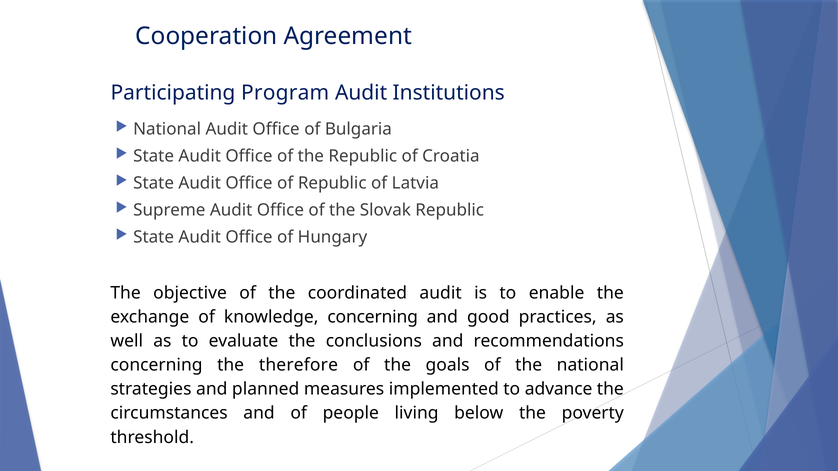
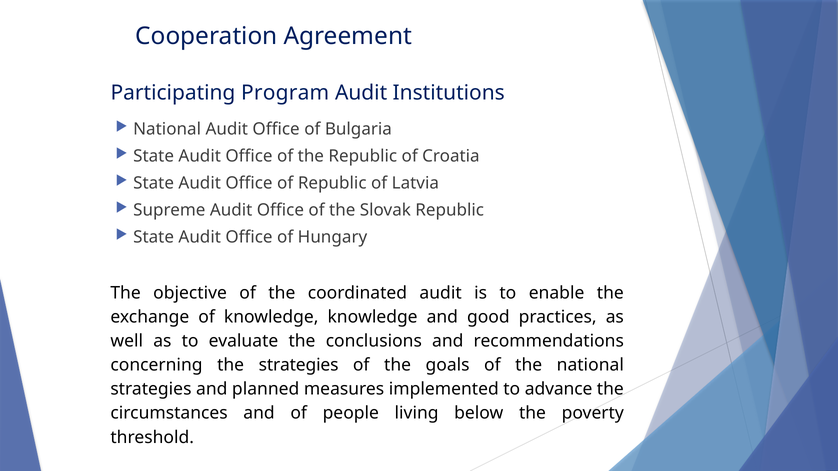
knowledge concerning: concerning -> knowledge (373, 317)
the therefore: therefore -> strategies (299, 365)
